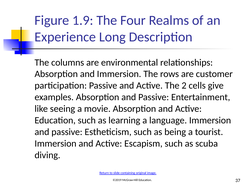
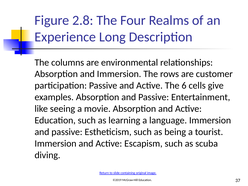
1.9: 1.9 -> 2.8 (83, 20)
2: 2 -> 6 (184, 86)
